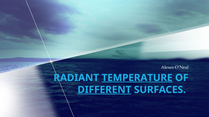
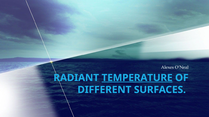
DIFFERENT underline: present -> none (104, 90)
